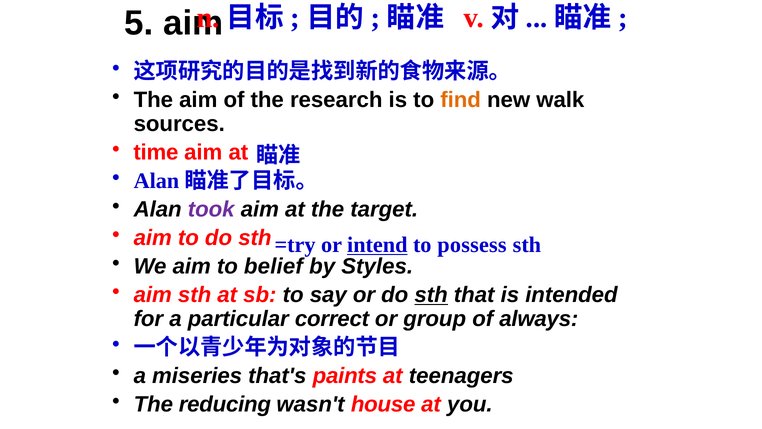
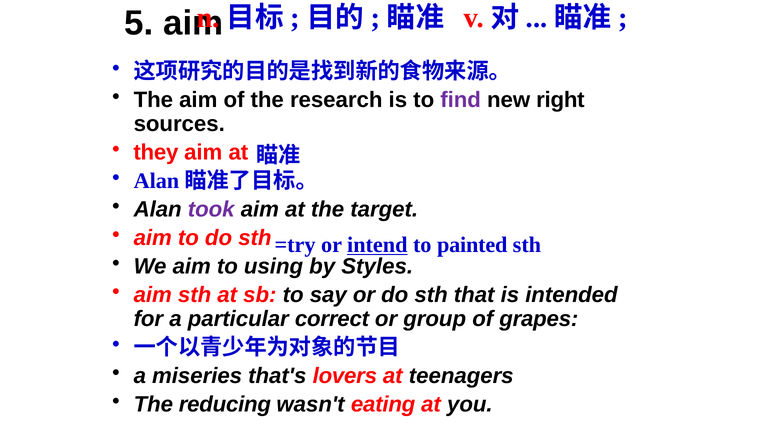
find colour: orange -> purple (461, 100)
walk: walk -> right (560, 100)
time: time -> they (156, 152)
possess: possess -> painted (472, 245)
belief: belief -> using (274, 266)
sth underline: present -> none (431, 295)
always: always -> grapes (539, 319)
paints: paints -> lovers (345, 376)
house: house -> eating (383, 404)
